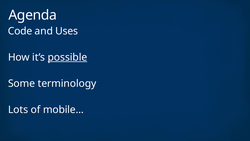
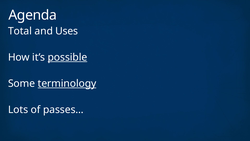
Code: Code -> Total (20, 31)
terminology underline: none -> present (67, 83)
mobile…: mobile… -> passes… (63, 109)
